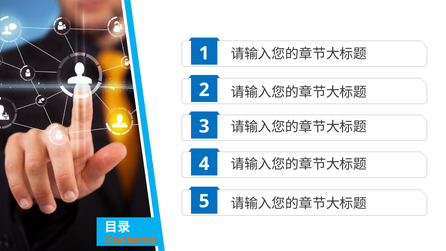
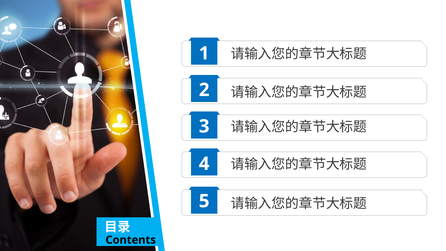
Contents colour: orange -> black (131, 240)
